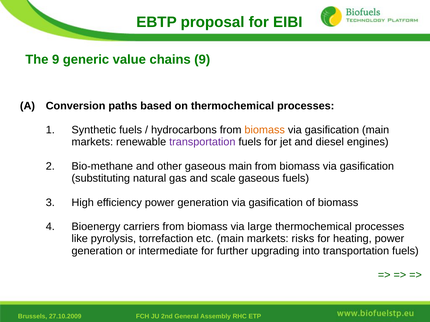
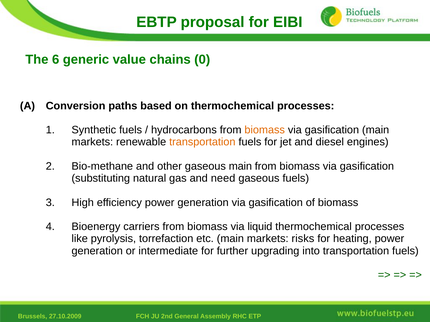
The 9: 9 -> 6 (56, 60)
chains 9: 9 -> 0 (202, 60)
transportation colour: purple -> orange (202, 142)
scale: scale -> need (223, 179)
large: large -> liquid (260, 227)
